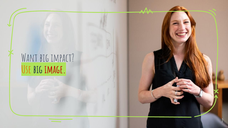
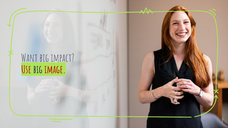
Use colour: orange -> red (26, 70)
